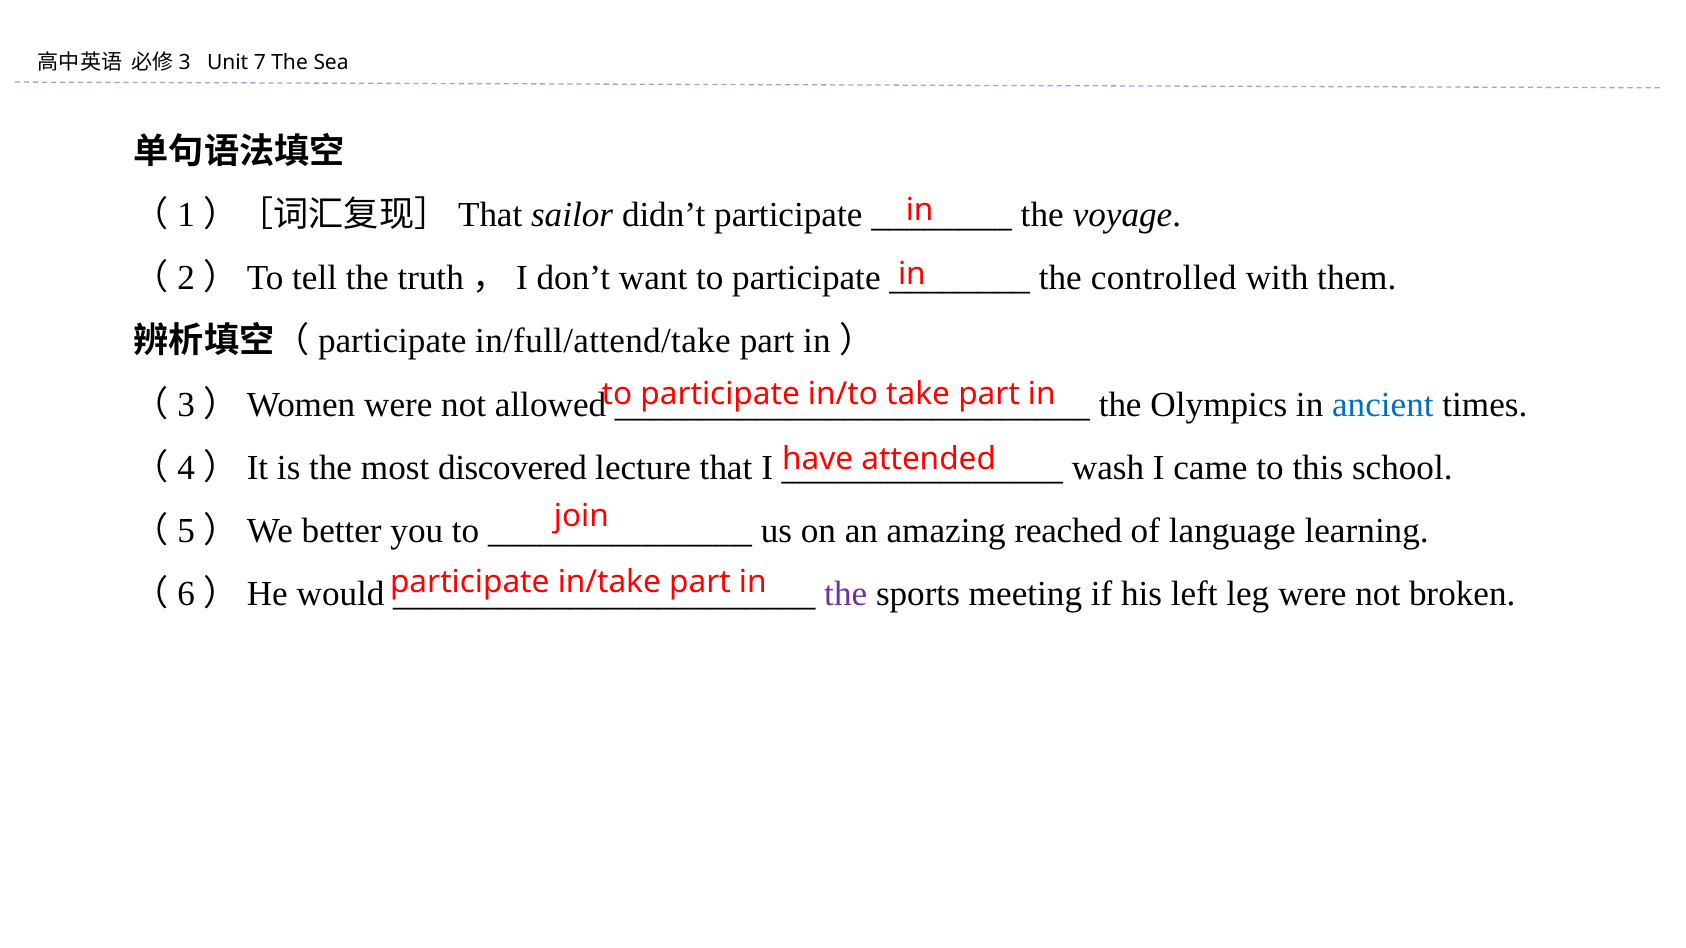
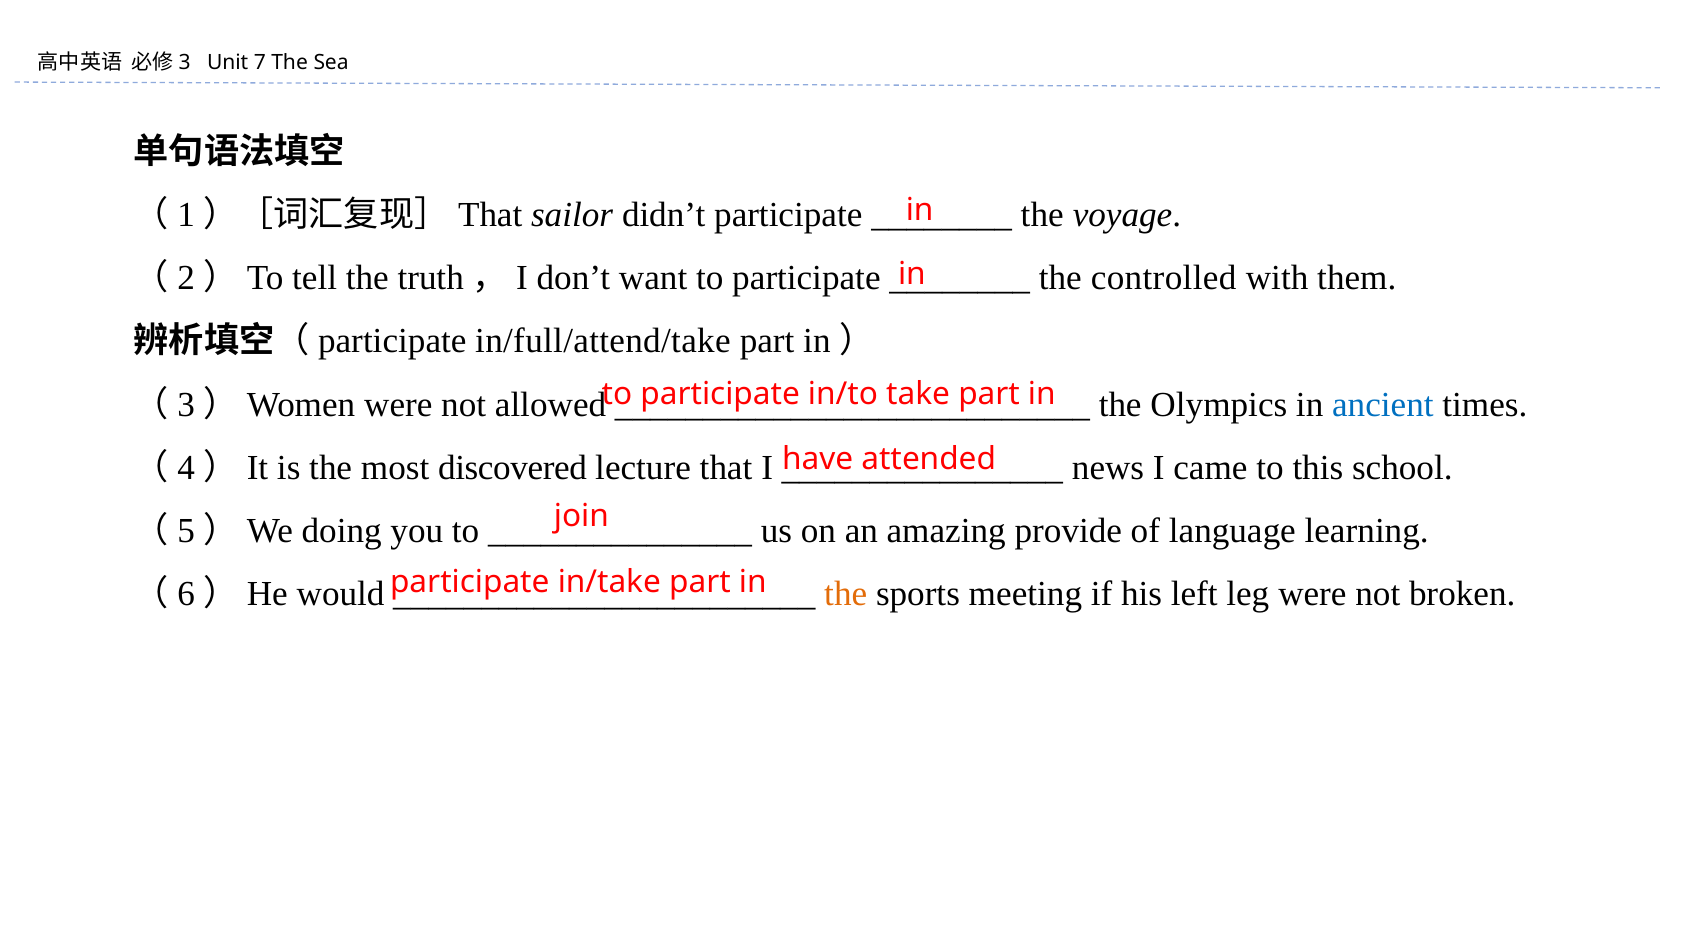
wash: wash -> news (1108, 468)
better: better -> doing (342, 531)
reached: reached -> provide (1068, 531)
the colour: purple -> orange (846, 594)
